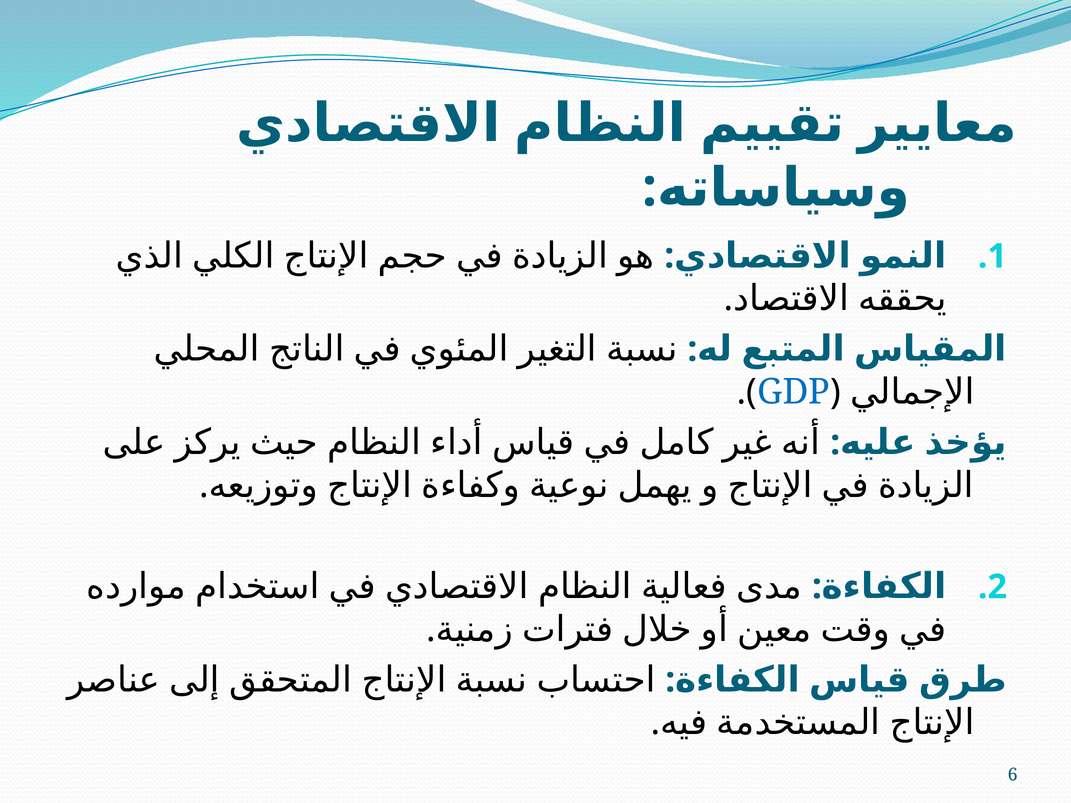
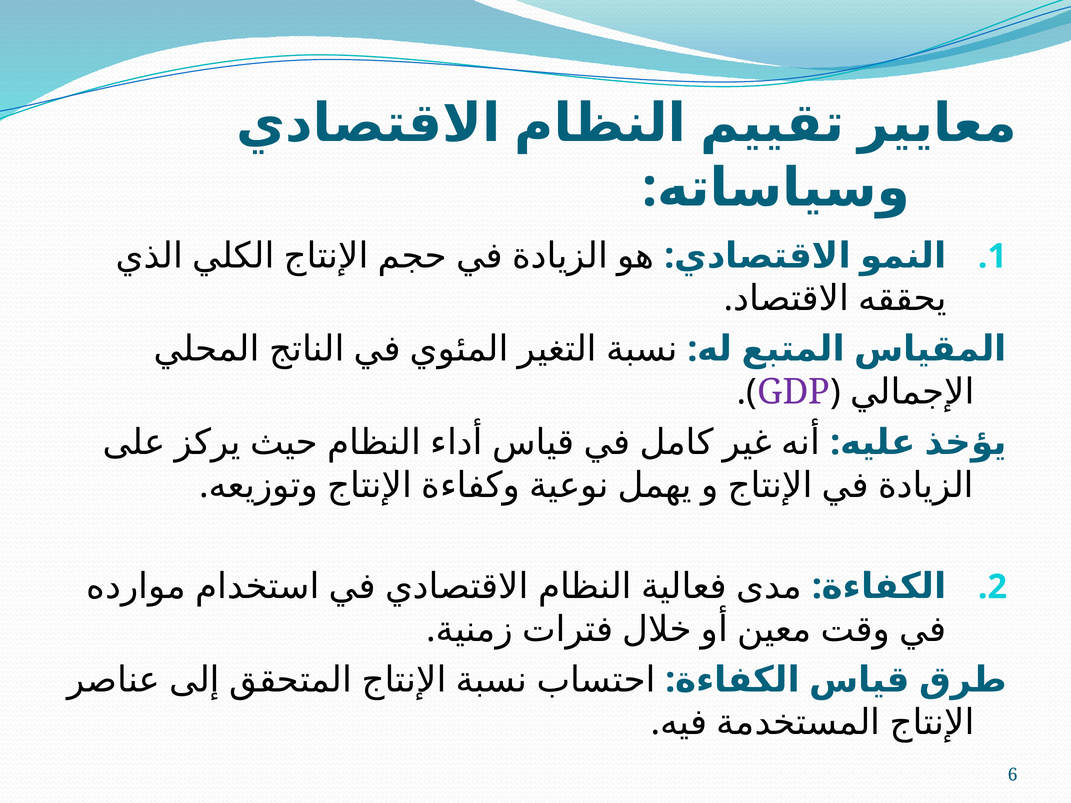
GDP colour: blue -> purple (794, 392)
